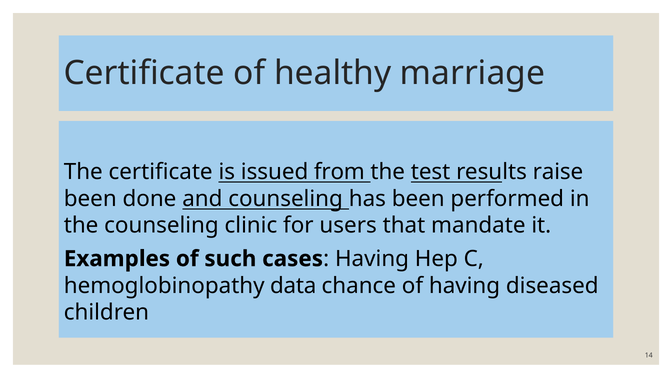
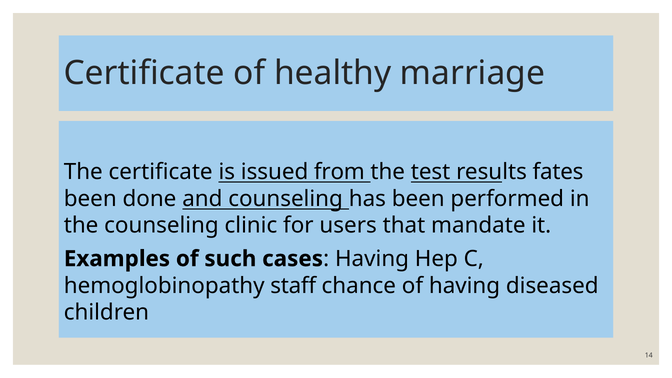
raise: raise -> fates (558, 172)
data: data -> staff (293, 286)
